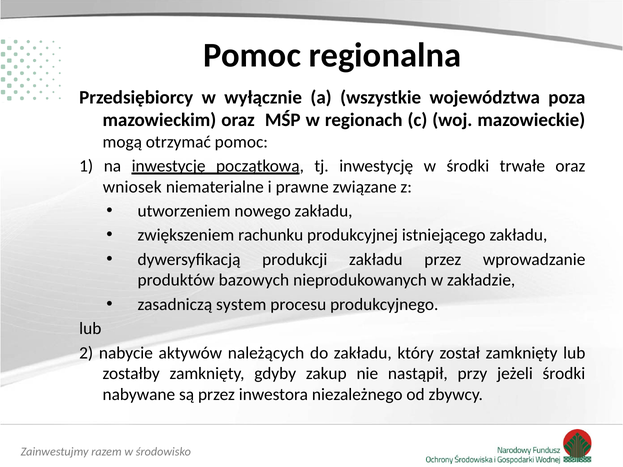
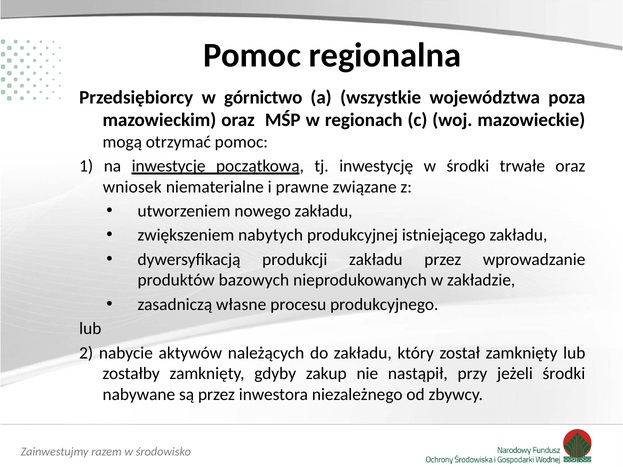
wyłącznie: wyłącznie -> górnictwo (263, 97)
rachunku: rachunku -> nabytych (271, 235)
system: system -> własne (241, 305)
